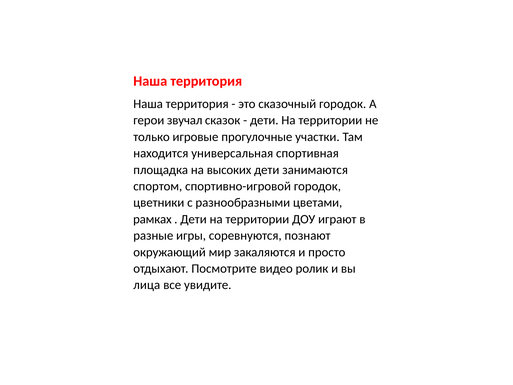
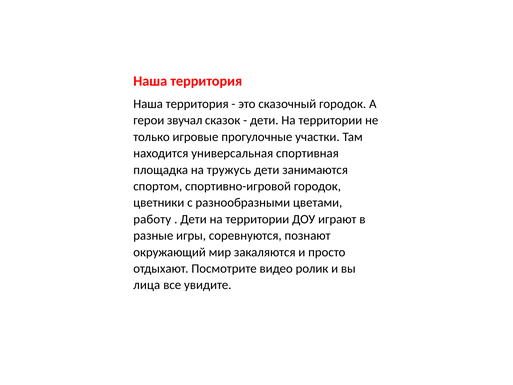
высоких: высоких -> тружусь (229, 170)
рамках: рамках -> работу (152, 219)
